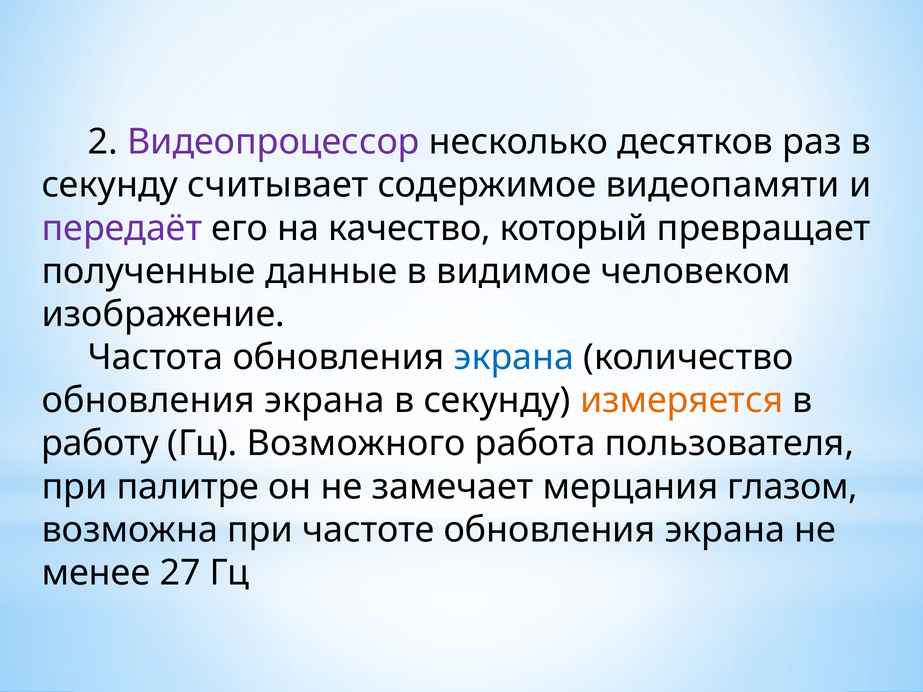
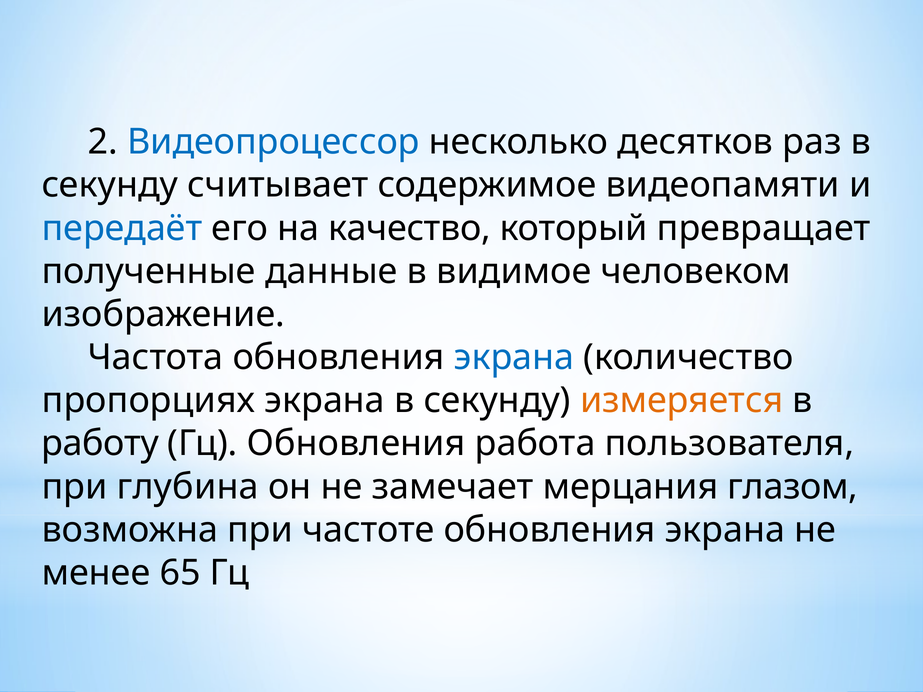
Видеопроцессор colour: purple -> blue (273, 142)
передаёт colour: purple -> blue (122, 228)
обновления: обновления -> пропорциях (148, 401)
Гц Возможного: Возможного -> Обновления (356, 444)
палитре: палитре -> глубина (188, 487)
27: 27 -> 65 (180, 573)
